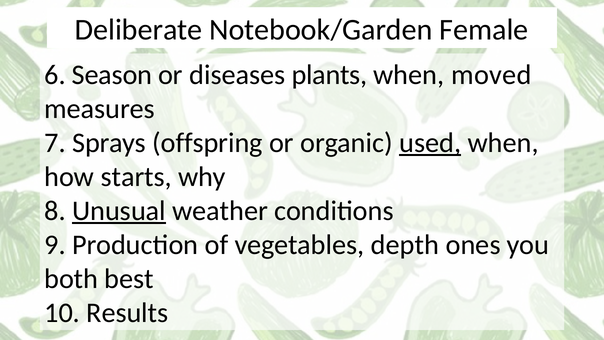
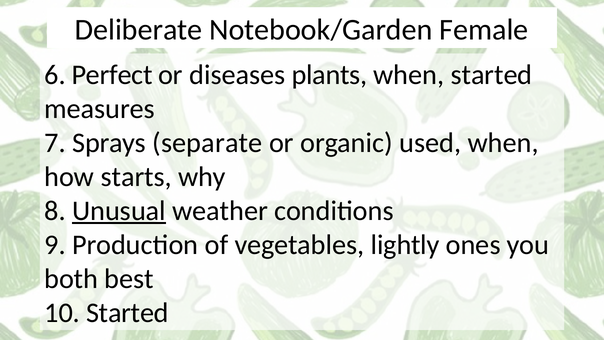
Season: Season -> Perfect (112, 75)
when moved: moved -> started (492, 75)
offspring: offspring -> separate (207, 143)
used underline: present -> none (430, 143)
depth: depth -> lightly (405, 245)
10 Results: Results -> Started (127, 313)
